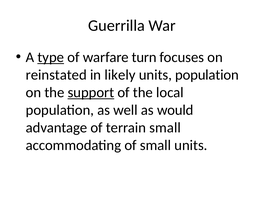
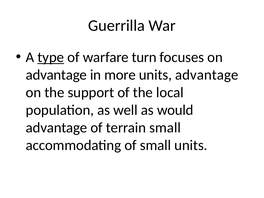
reinstated: reinstated -> advantage (56, 75)
likely: likely -> more (120, 75)
units population: population -> advantage (207, 75)
support underline: present -> none (91, 93)
